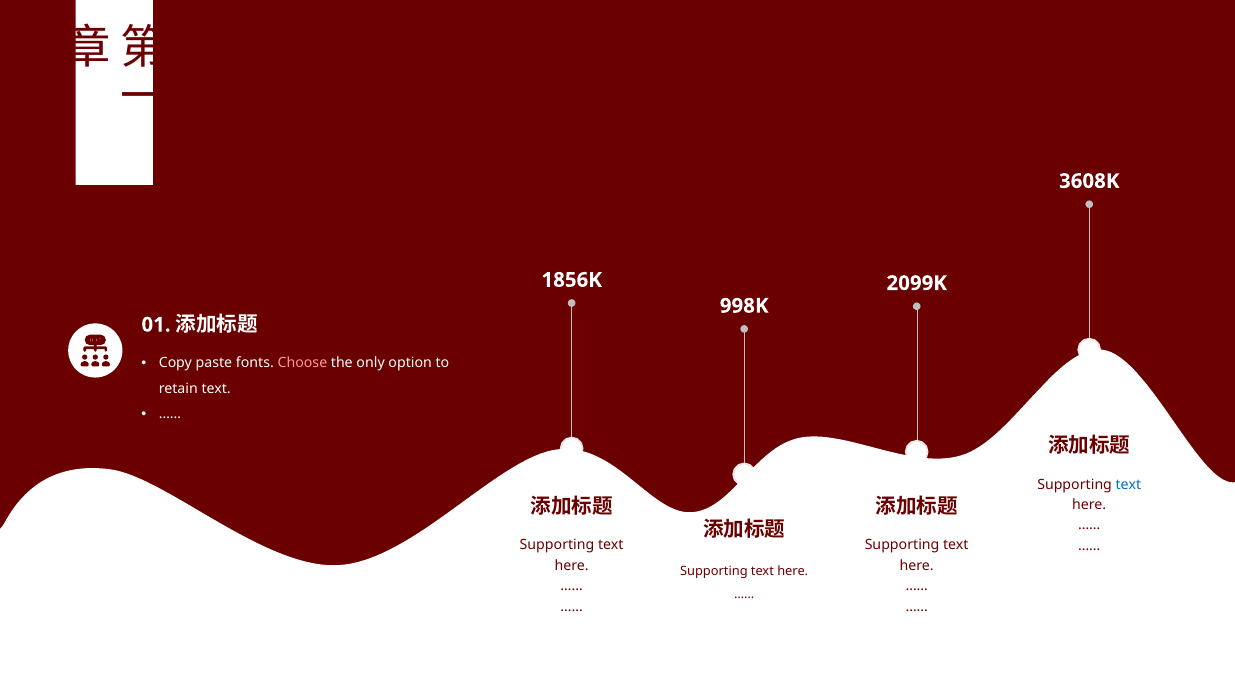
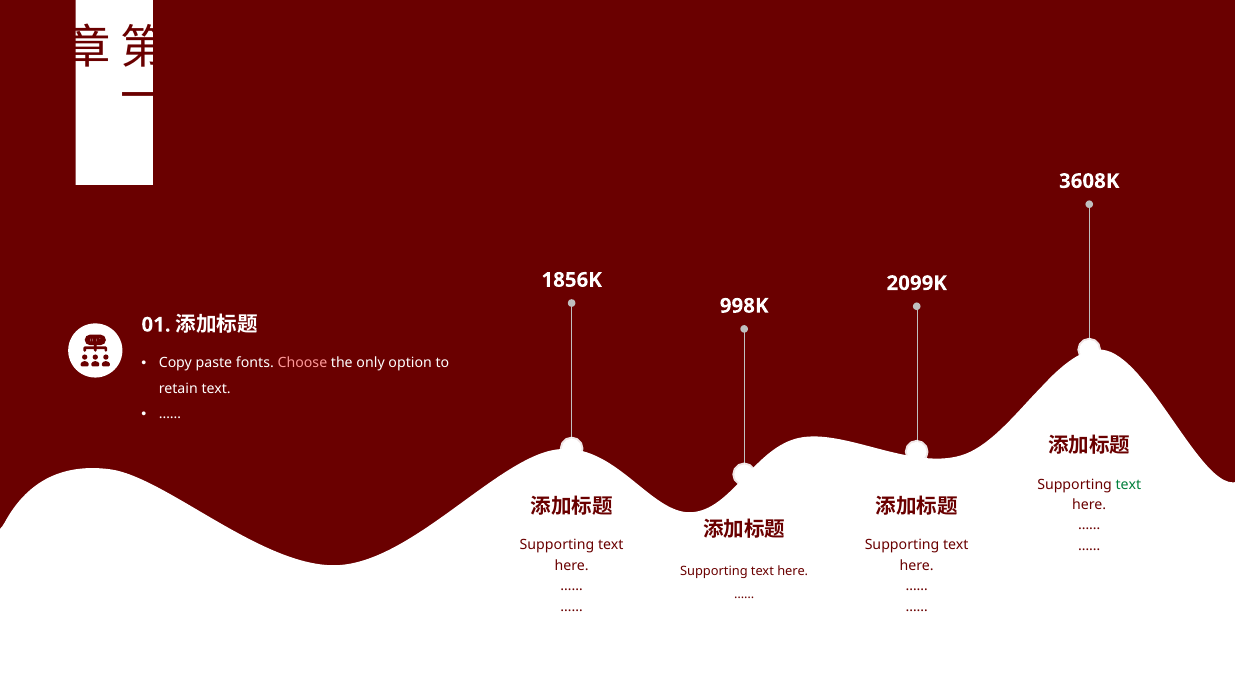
text colour: blue -> green (1128, 485)
